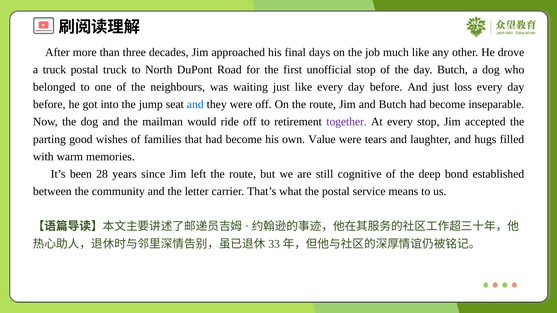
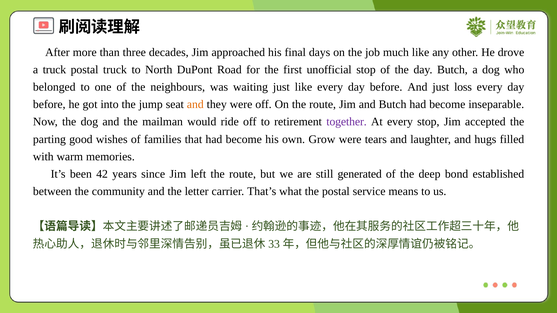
and colour: blue -> orange (195, 105)
Value: Value -> Grow (322, 139)
28: 28 -> 42 (102, 174)
cognitive: cognitive -> generated (360, 174)
